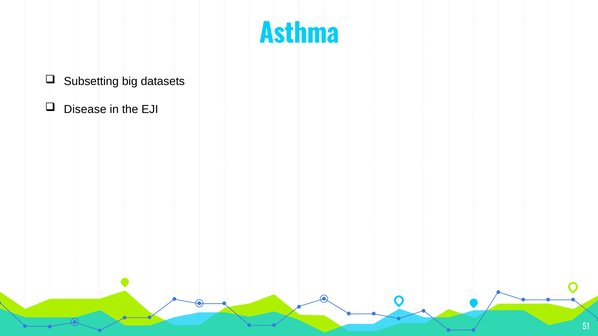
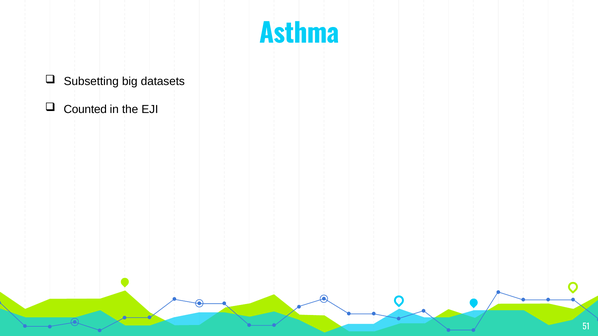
Disease: Disease -> Counted (85, 109)
